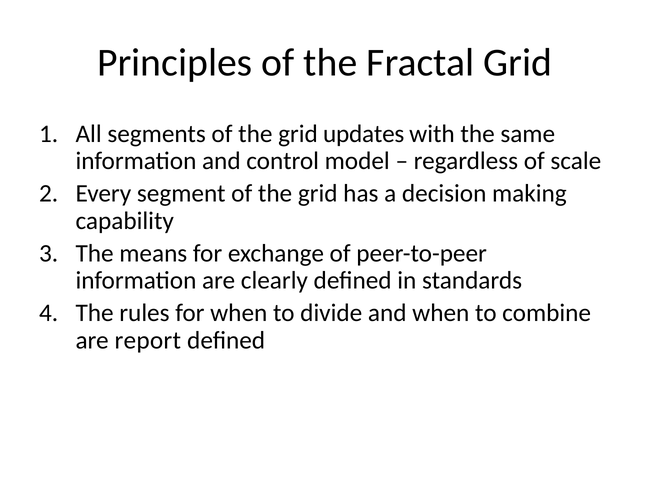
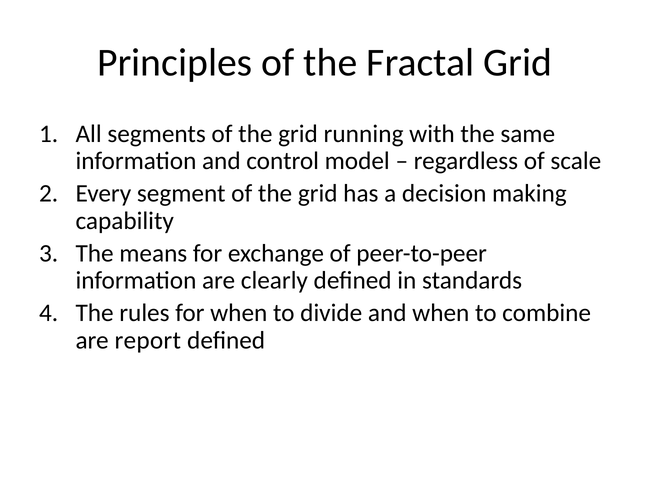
updates: updates -> running (364, 134)
